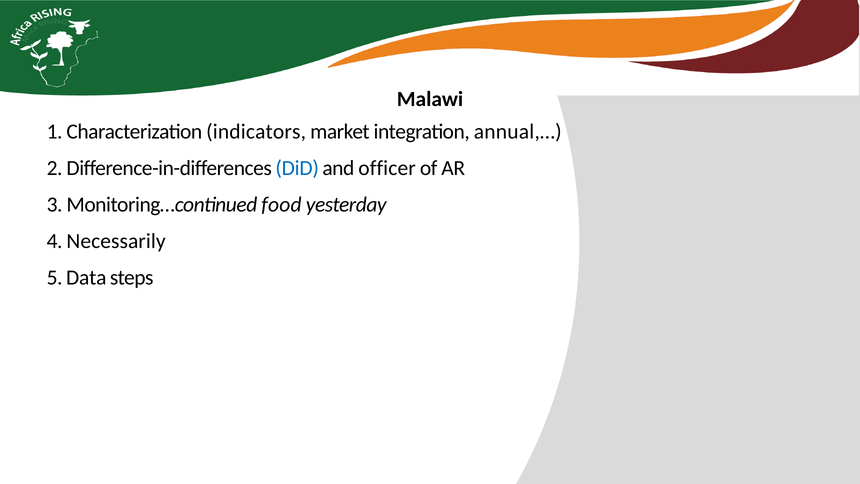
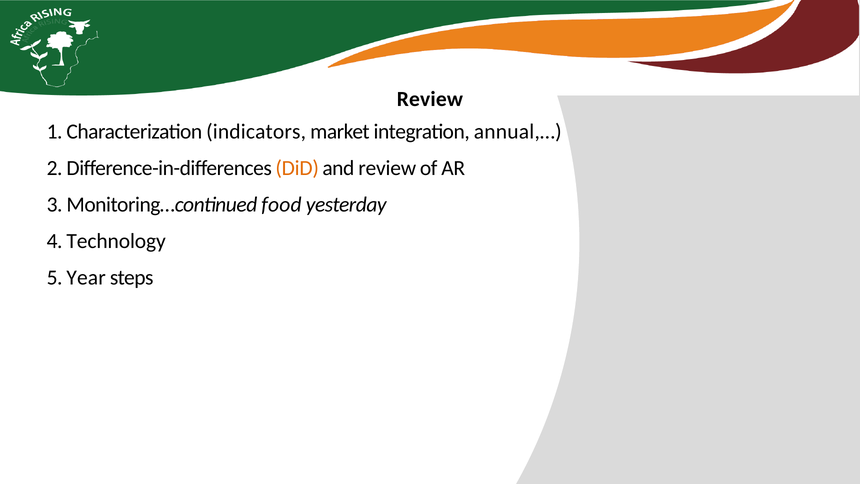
Malawi: Malawi -> Review (430, 99)
DiD colour: blue -> orange (297, 168)
and officer: officer -> review (387, 168)
Necessarily: Necessarily -> Technology (116, 241)
Data: Data -> Year (86, 278)
